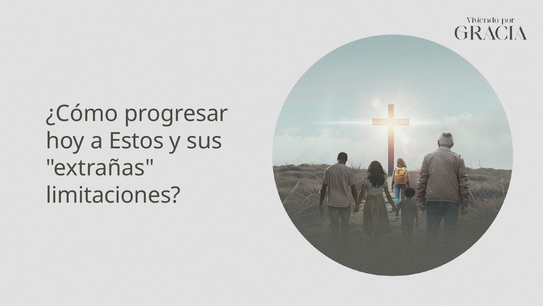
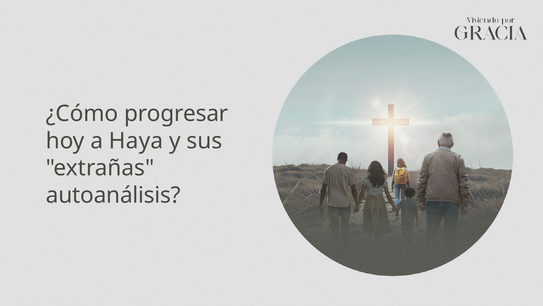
Estos: Estos -> Haya (136, 141)
limitaciones: limitaciones -> autoanálisis (113, 195)
